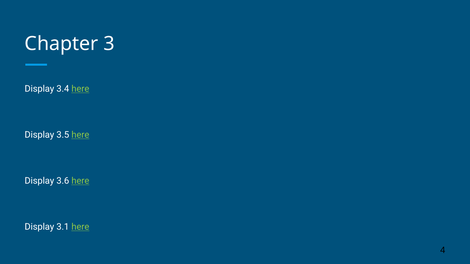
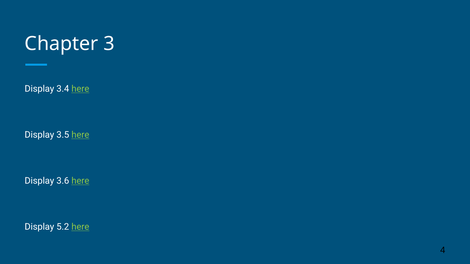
3.1: 3.1 -> 5.2 (63, 227)
